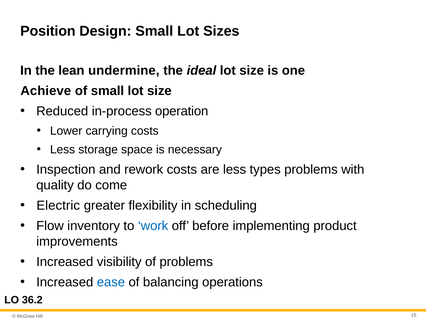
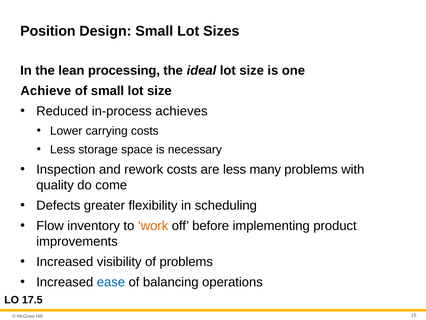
undermine: undermine -> processing (124, 70)
operation: operation -> achieves (182, 111)
types: types -> many (265, 169)
Electric: Electric -> Defects (58, 205)
work colour: blue -> orange (153, 226)
36.2: 36.2 -> 17.5 (32, 300)
